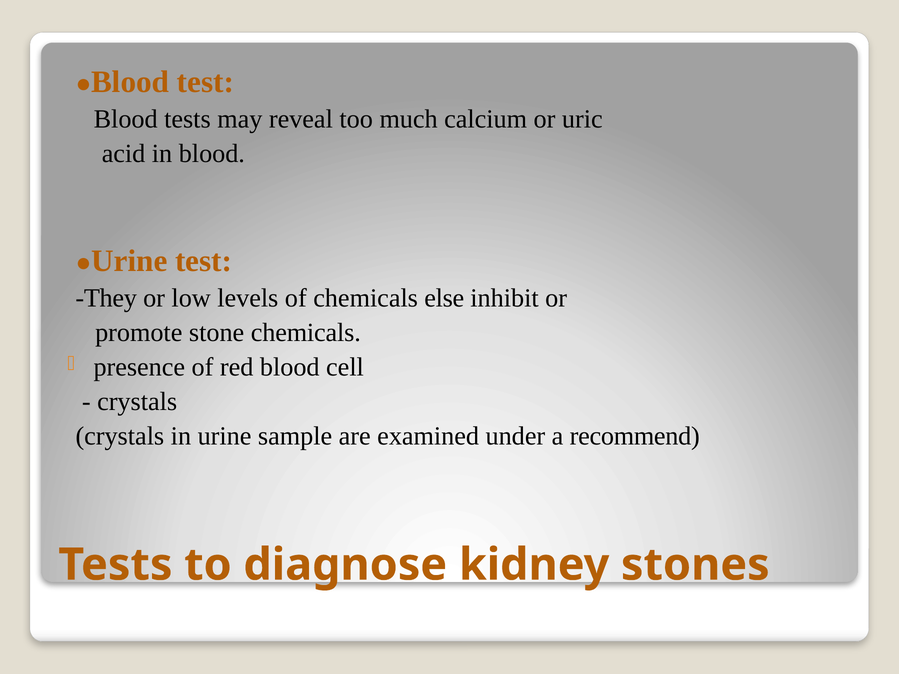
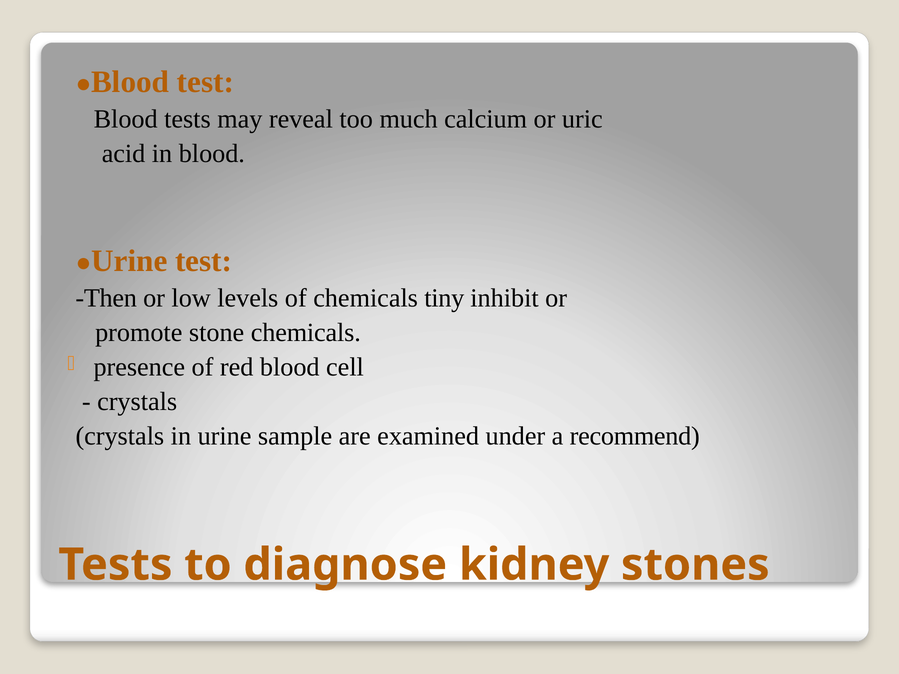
They: They -> Then (106, 298)
else: else -> tiny (444, 298)
